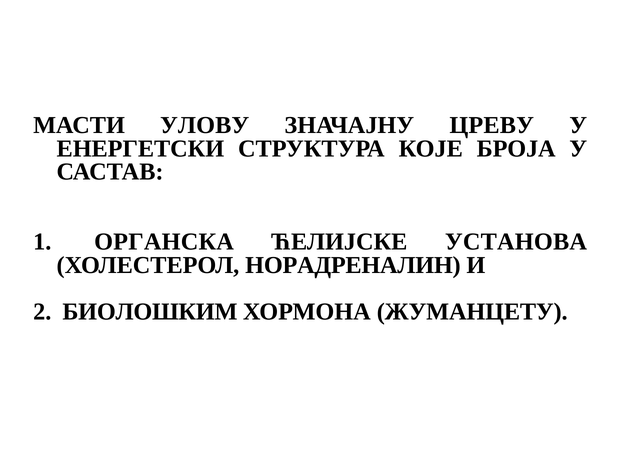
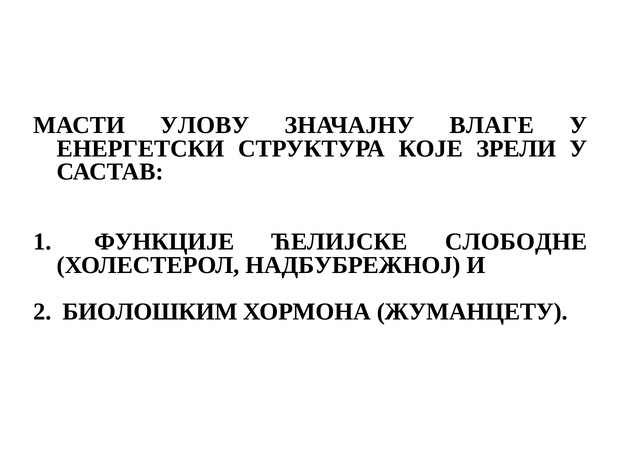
ЦРЕВУ: ЦРЕВУ -> ВЛАГЕ (492, 125)
БРОЈА: БРОЈА -> ЗРЕЛИ (516, 148)
ОРГАНСКА: ОРГАНСКА -> ФУНКЦИЈЕ (164, 242)
УСТАНОВА: УСТАНОВА -> СЛОБОДНЕ (516, 242)
НОРАДРЕНАЛИН: НОРАДРЕНАЛИН -> НАДБУБРЕЖНОЈ (353, 265)
